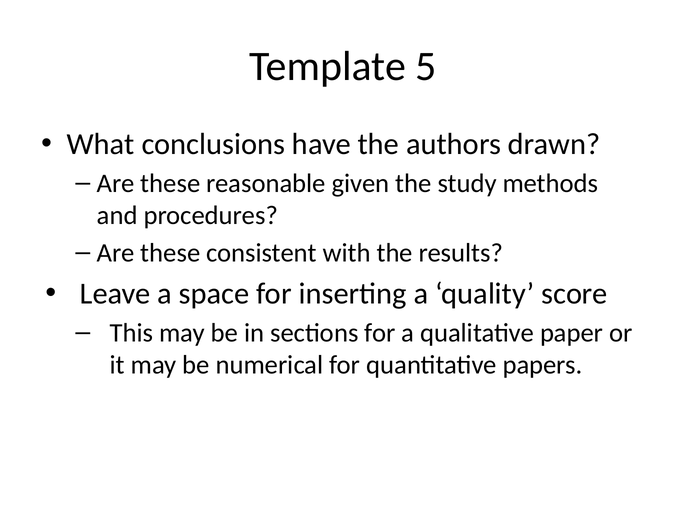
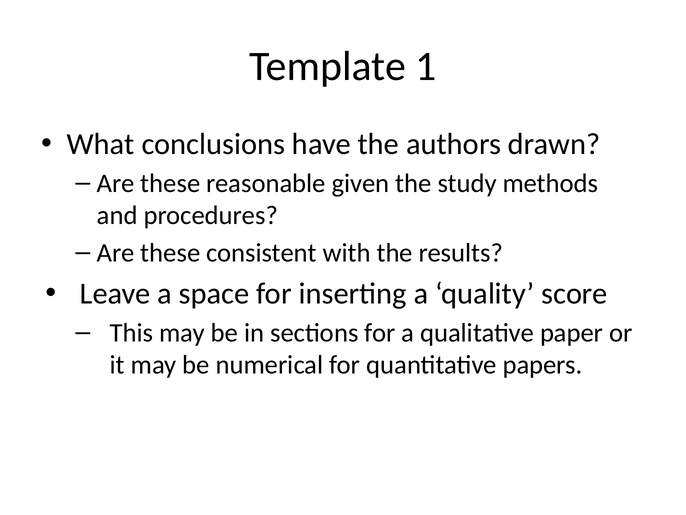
5: 5 -> 1 (426, 66)
